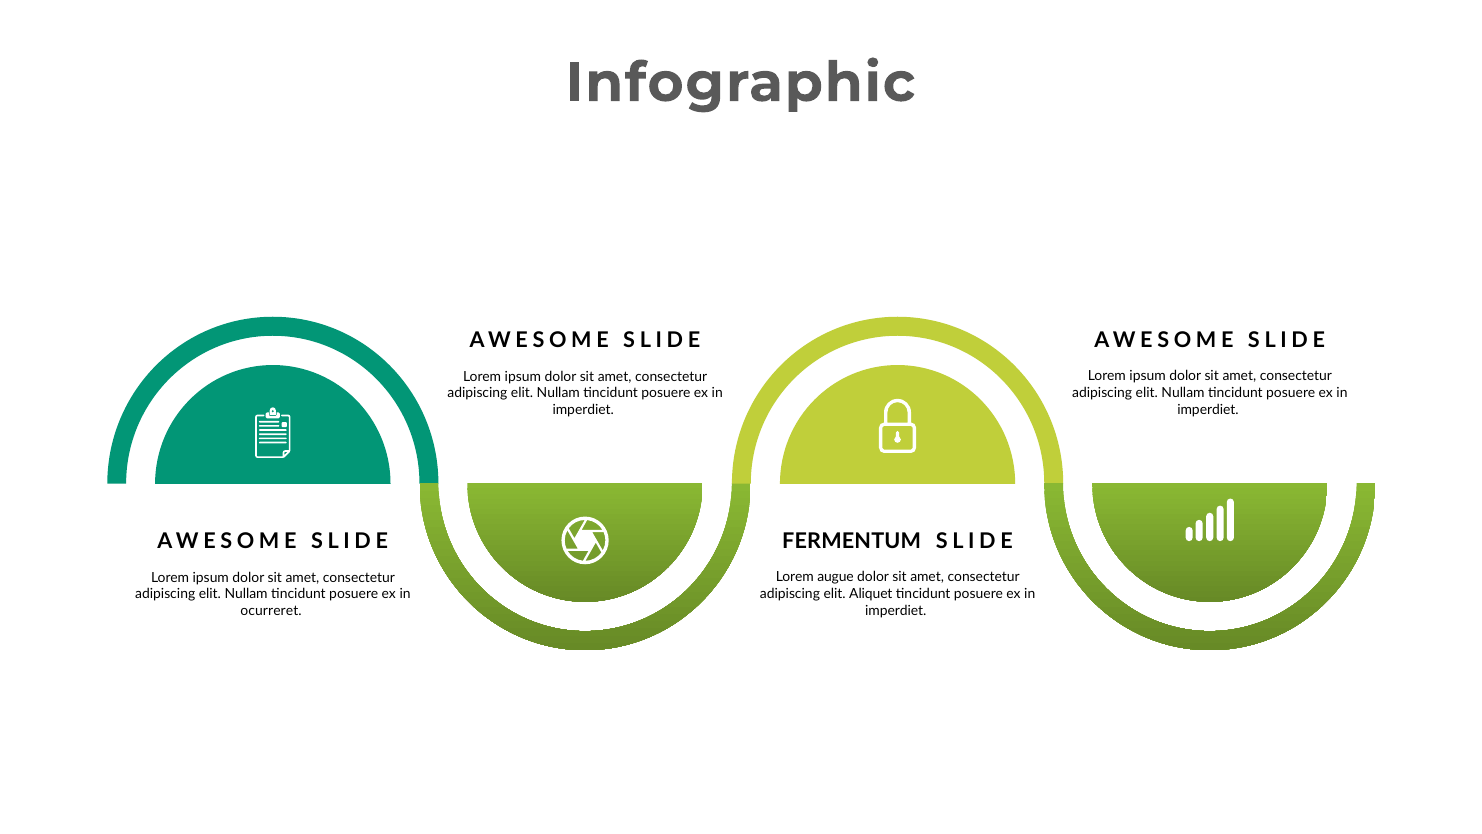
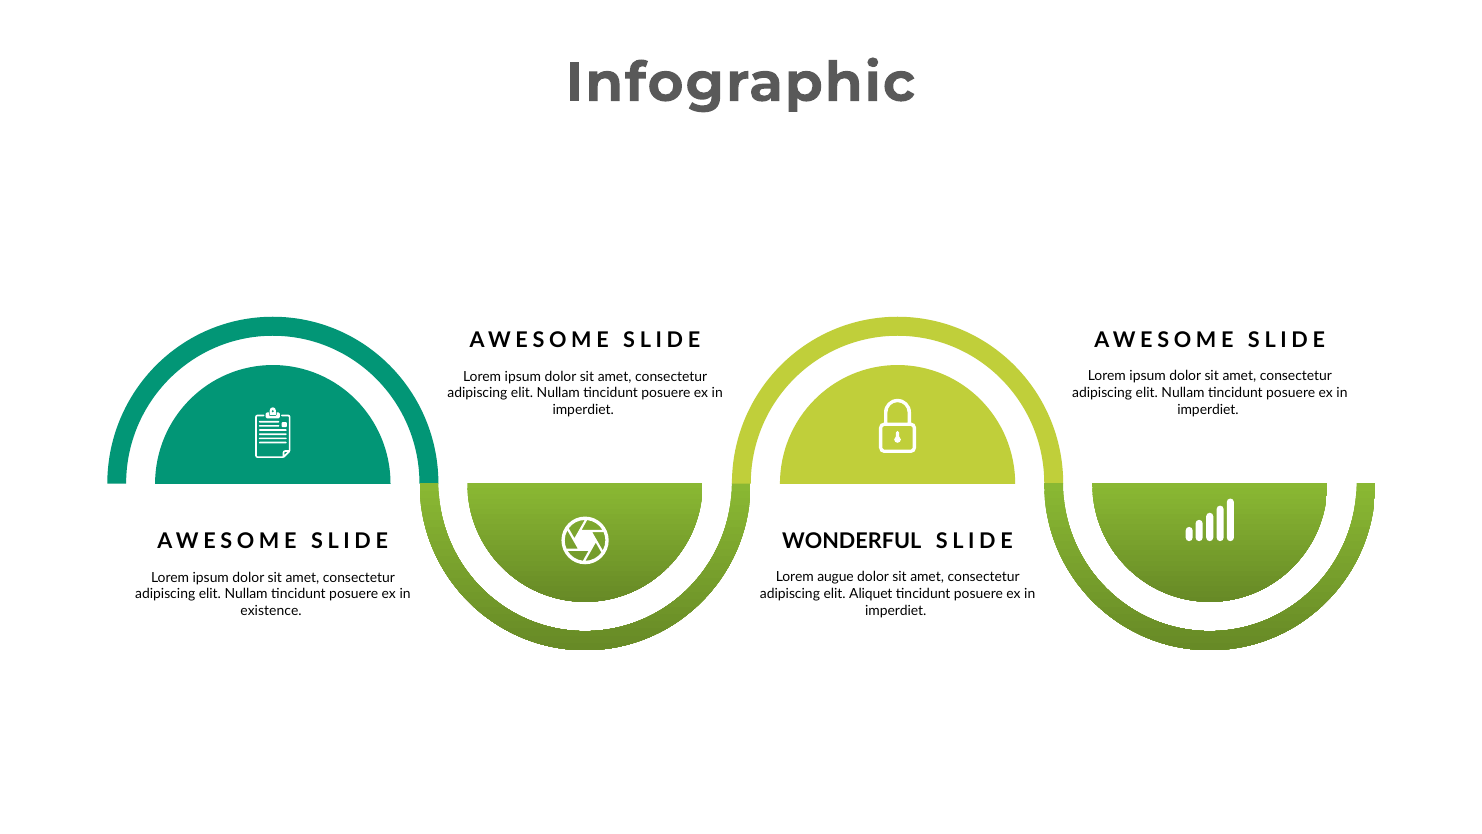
FERMENTUM: FERMENTUM -> WONDERFUL (852, 541)
ocurreret: ocurreret -> existence (271, 611)
